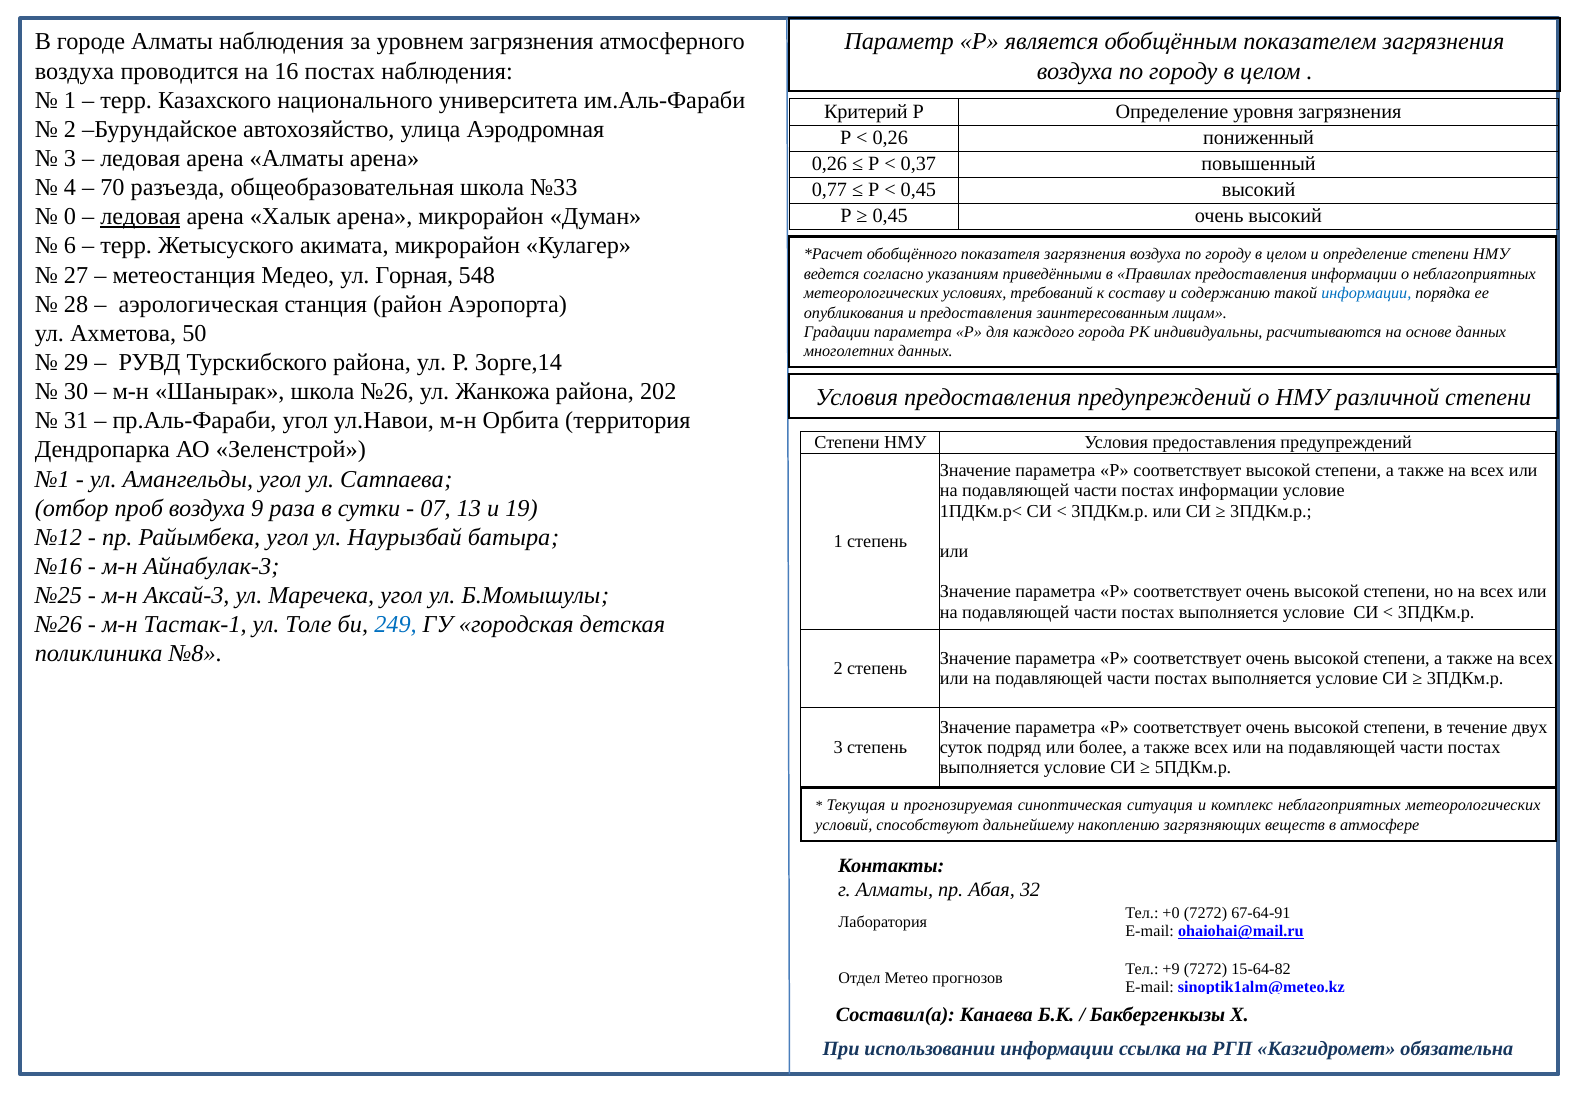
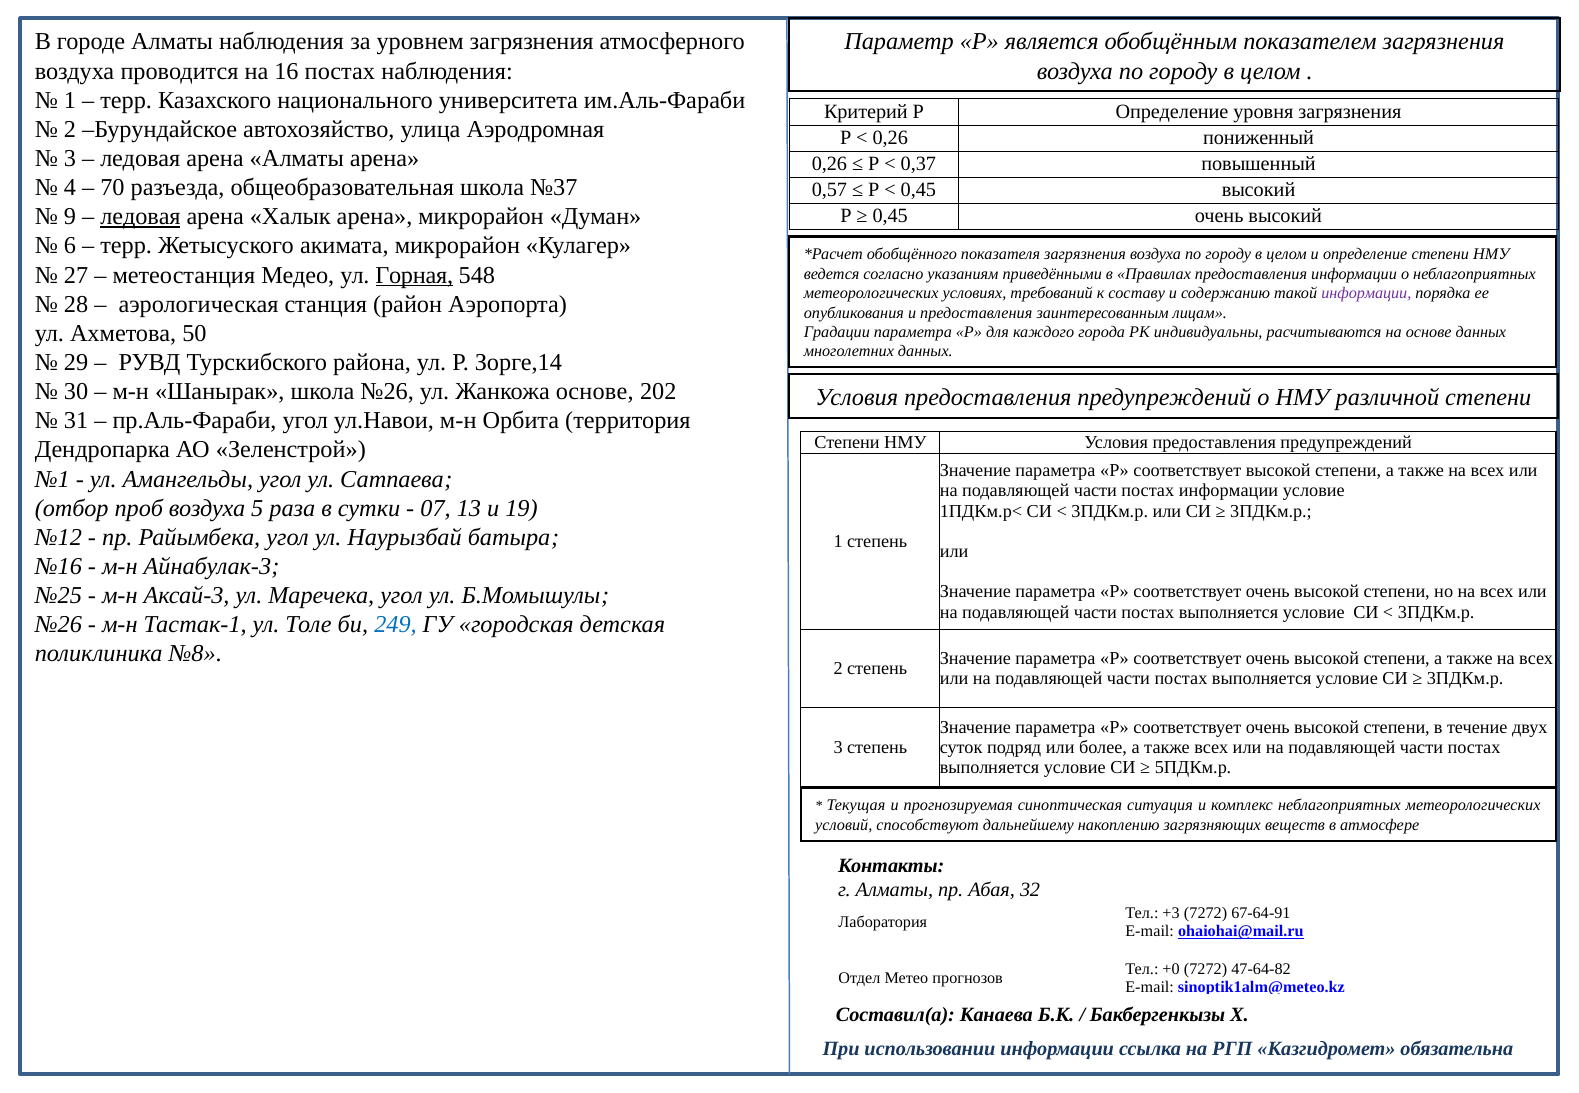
№33: №33 -> №37 (554, 188)
0,77: 0,77 -> 0,57 (829, 190)
0: 0 -> 9 (70, 217)
Горная underline: none -> present (414, 275)
информации colour: blue -> purple (1366, 293)
Жанкожа района: района -> основе (595, 392)
9: 9 -> 5 (257, 508)
+0: +0 -> +3 (1171, 913)
+9: +9 -> +0 (1171, 969)
15-64-82: 15-64-82 -> 47-64-82 (1261, 969)
